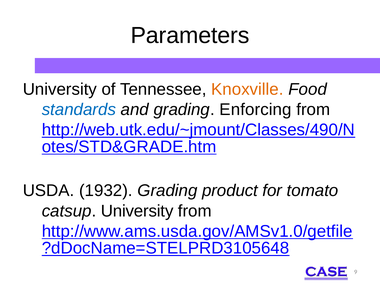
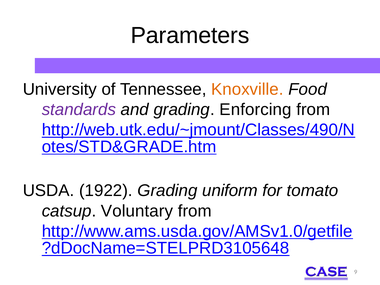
standards colour: blue -> purple (79, 110)
1932: 1932 -> 1922 (106, 191)
product: product -> uniform (230, 191)
catsup University: University -> Voluntary (137, 211)
